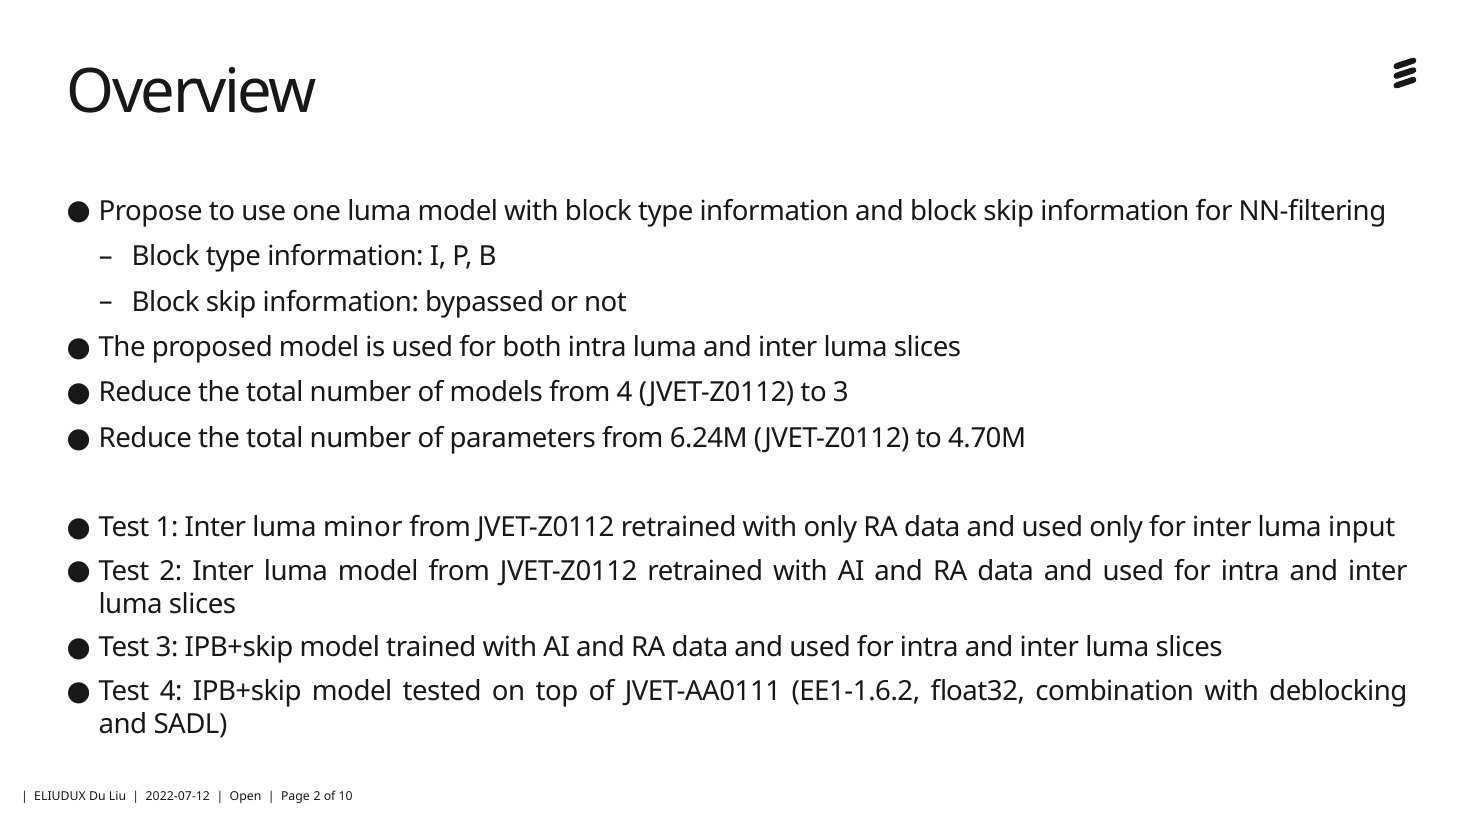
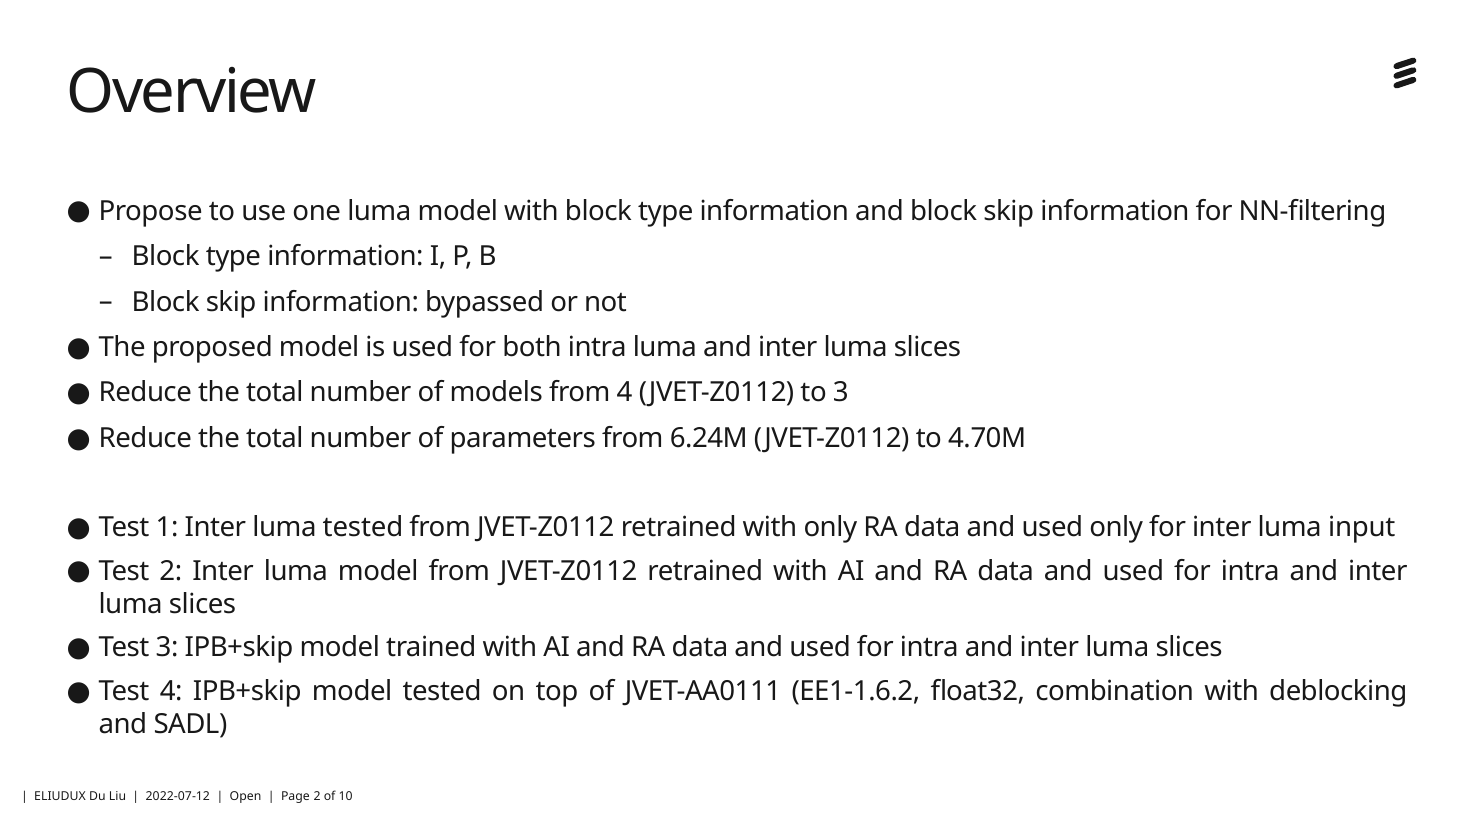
luma minor: minor -> tested (363, 527)
